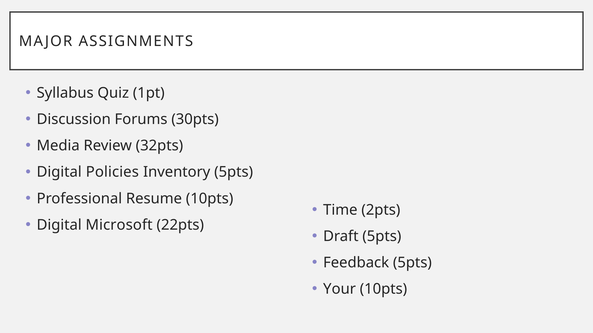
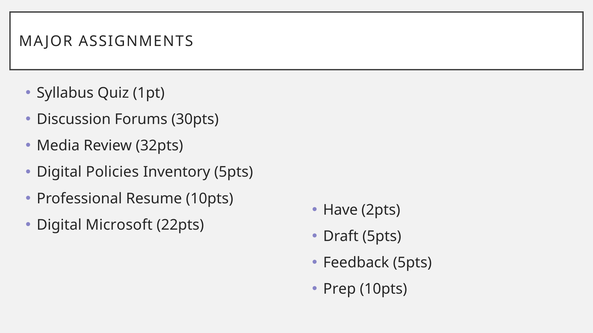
Time: Time -> Have (340, 210)
Your: Your -> Prep (340, 289)
